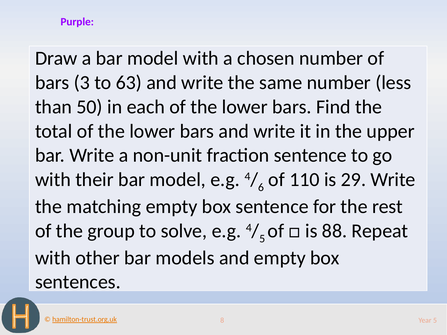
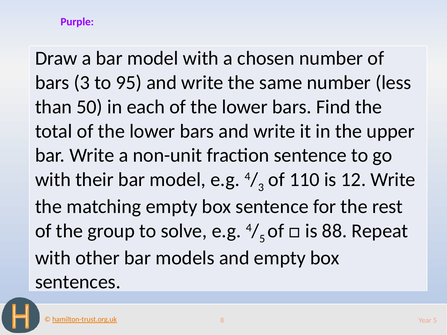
63: 63 -> 95 (129, 83)
6: 6 -> 3 (261, 188)
29: 29 -> 12 (353, 180)
